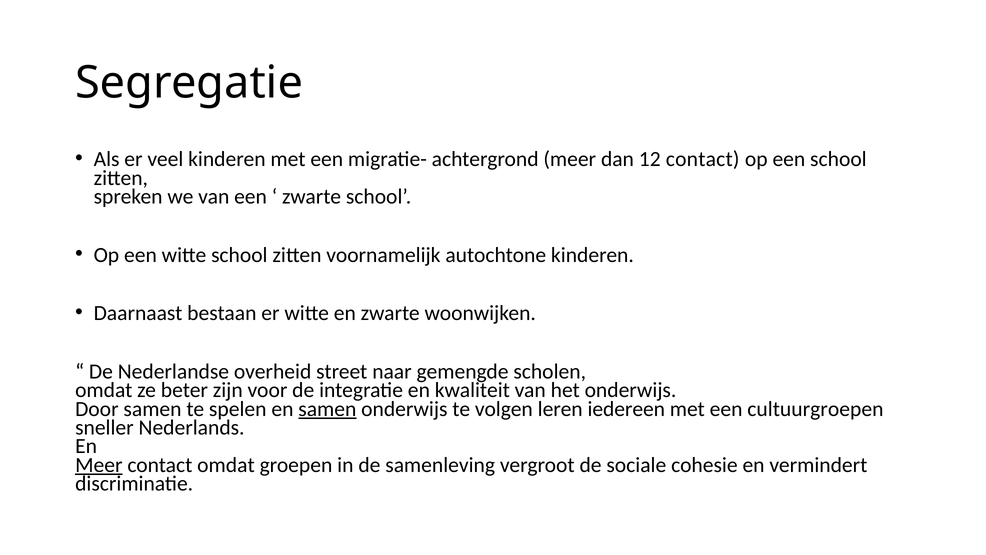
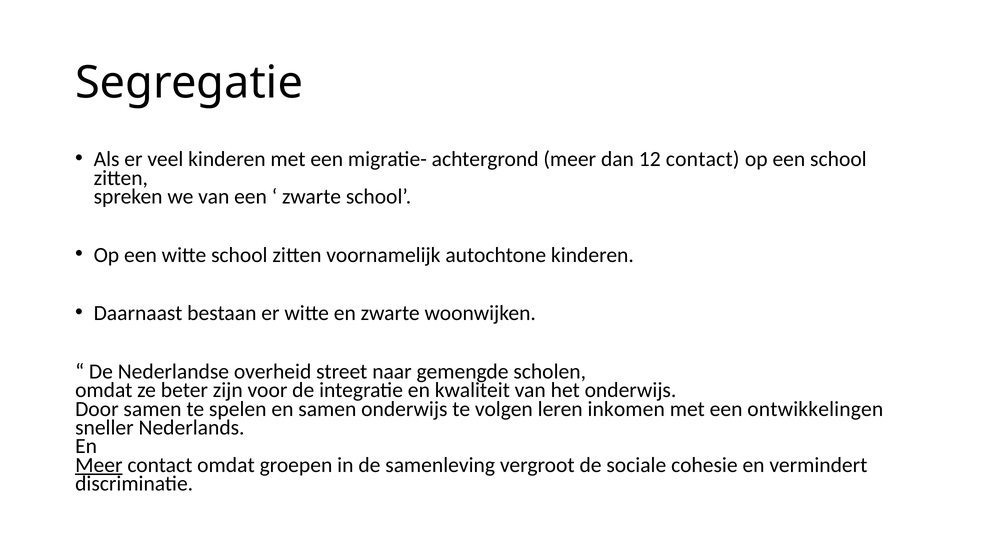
samen underline: present -> none (327, 409)
iedereen: iedereen -> inkomen (626, 409)
cultuurgroepen: cultuurgroepen -> ontwikkelingen (815, 409)
